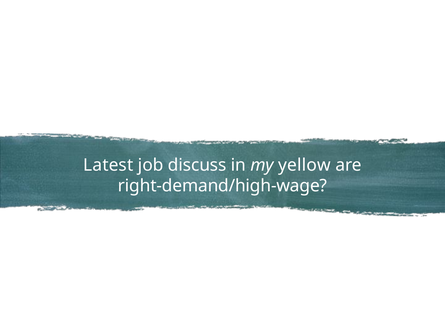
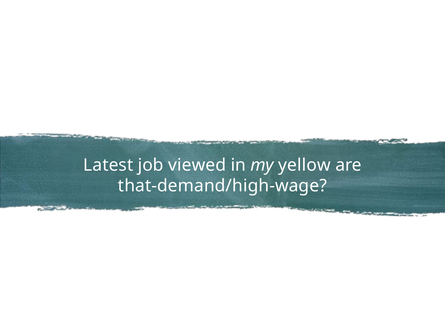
discuss: discuss -> viewed (197, 165)
right-demand/high-wage: right-demand/high-wage -> that-demand/high-wage (222, 186)
